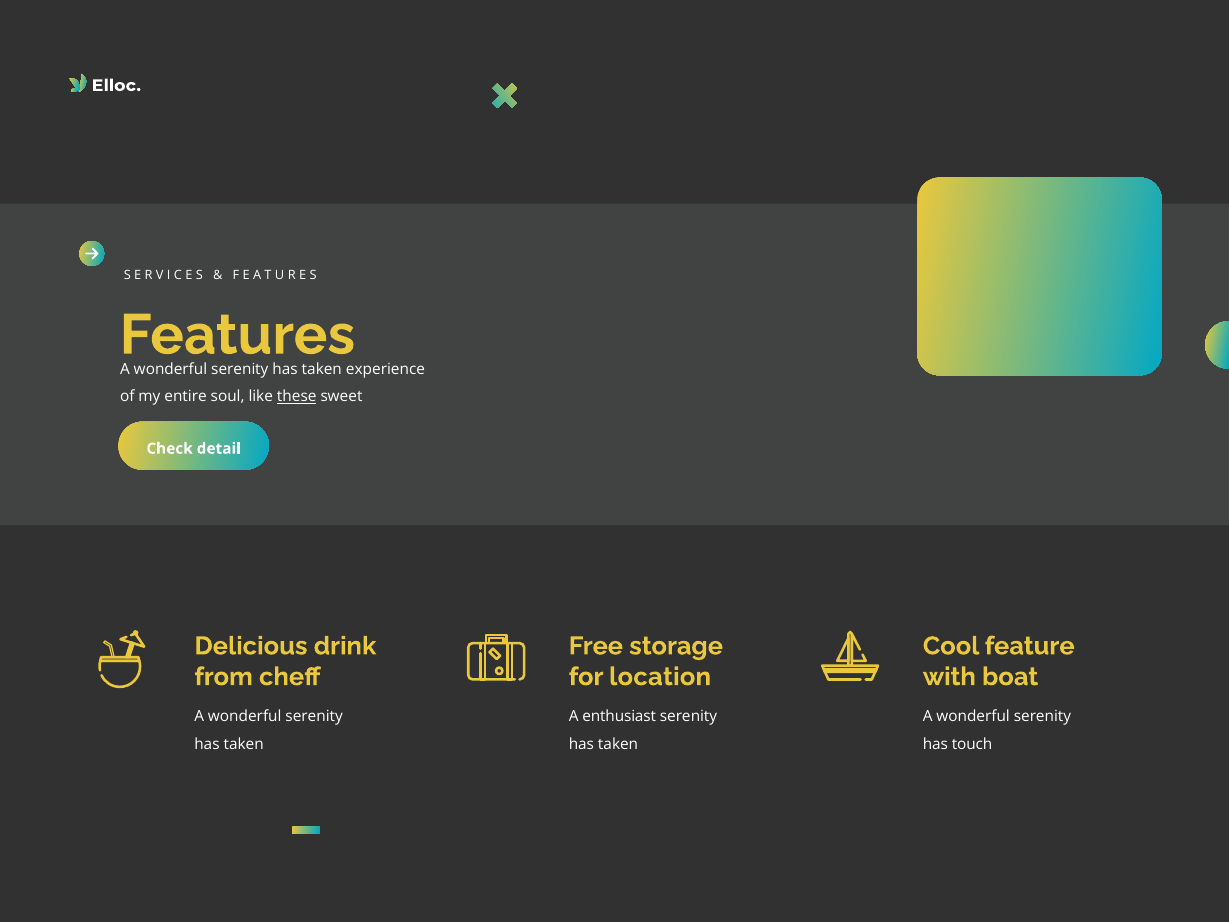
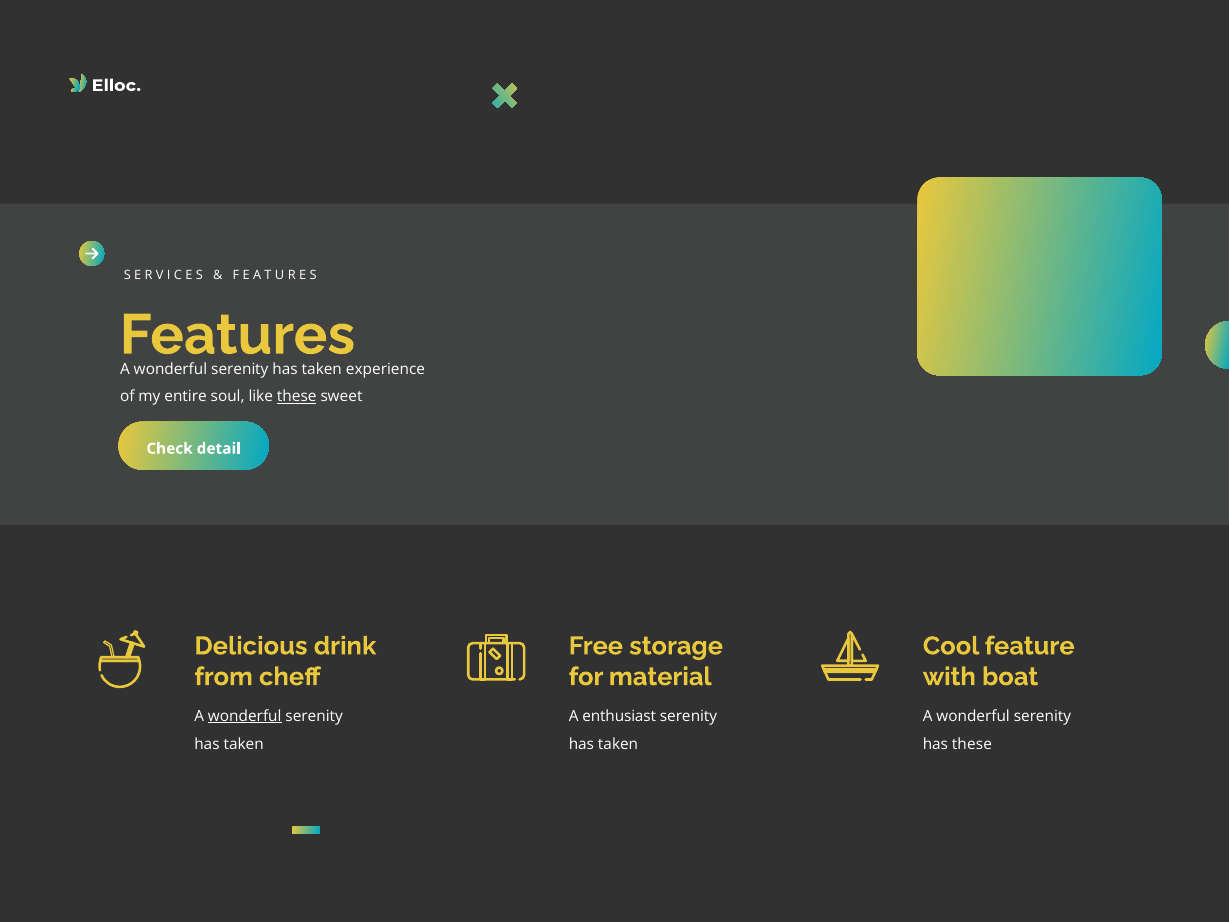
location: location -> material (660, 677)
wonderful underline: none -> present (245, 716)
has touch: touch -> these (972, 744)
